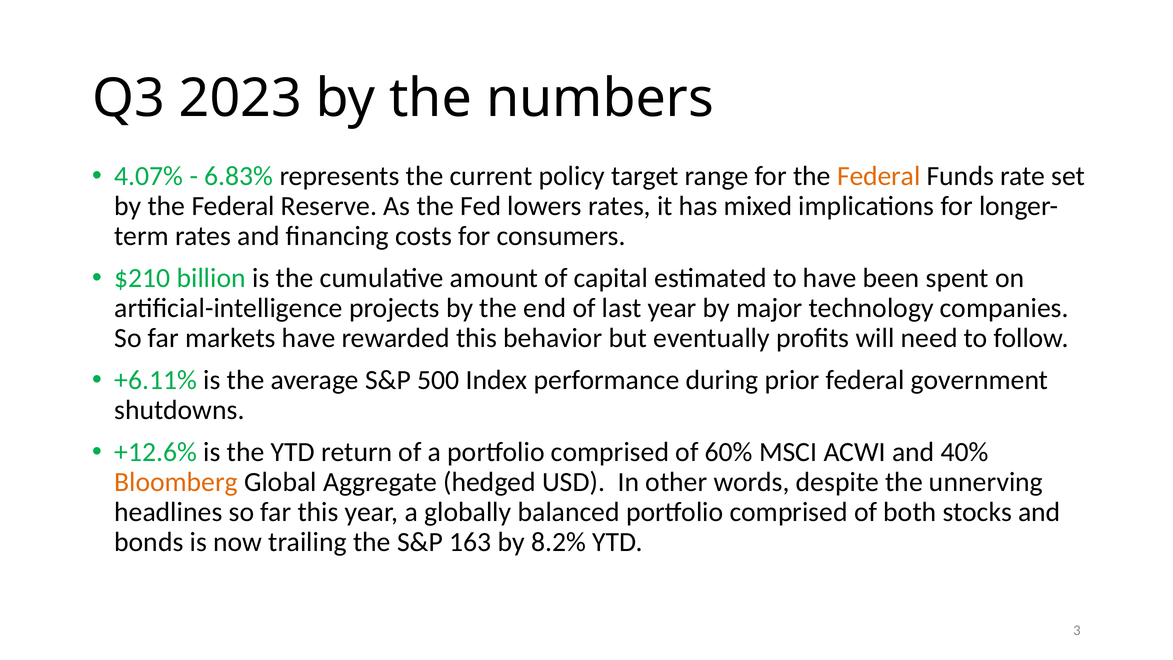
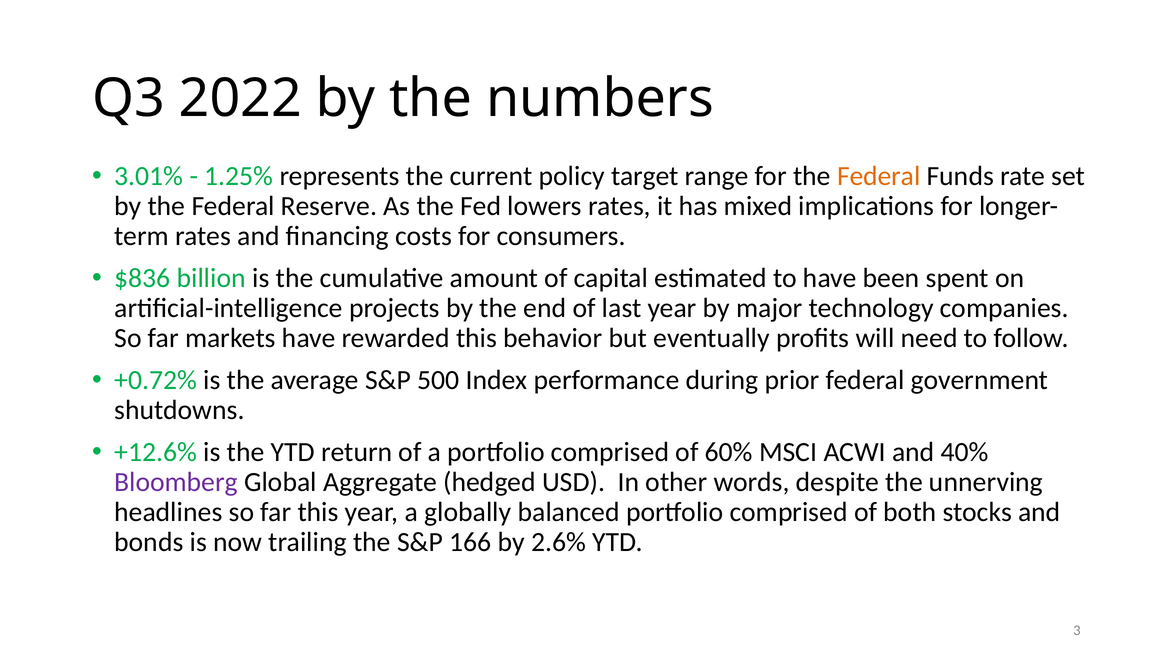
2023: 2023 -> 2022 (240, 99)
4.07%: 4.07% -> 3.01% (149, 176)
6.83%: 6.83% -> 1.25% (239, 176)
$210: $210 -> $836 (142, 278)
+6.11%: +6.11% -> +0.72% (156, 380)
Bloomberg colour: orange -> purple (176, 482)
163: 163 -> 166 (470, 542)
8.2%: 8.2% -> 2.6% (559, 542)
